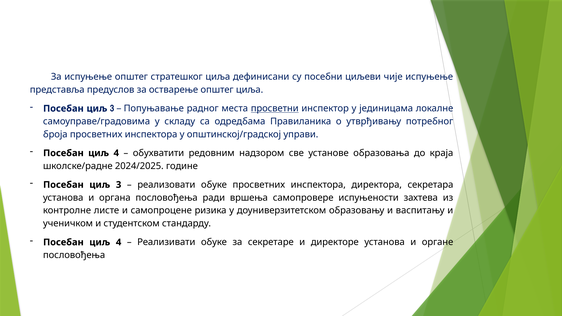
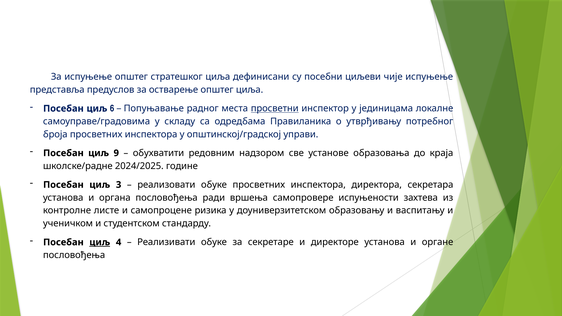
3: 3 -> 6 (112, 109)
4: 4 -> 9 (116, 153)
циљ underline: none -> present (100, 242)
